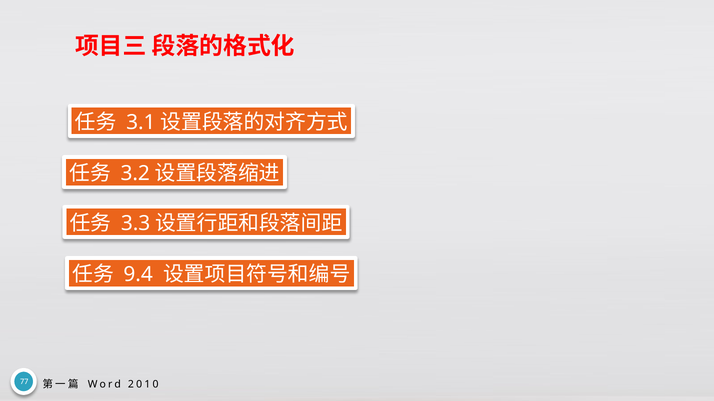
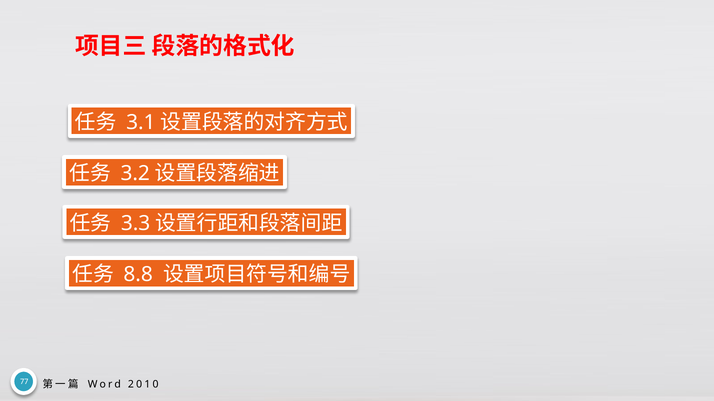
9.4: 9.4 -> 8.8 (138, 275)
